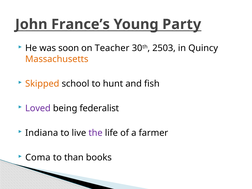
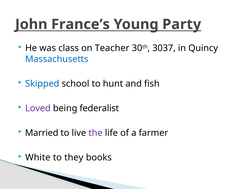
soon: soon -> class (69, 48)
2503: 2503 -> 3037 (164, 48)
Massachusetts colour: orange -> blue (57, 59)
Skipped colour: orange -> blue (42, 84)
Indiana: Indiana -> Married (42, 133)
Coma: Coma -> White (38, 158)
than: than -> they (74, 158)
